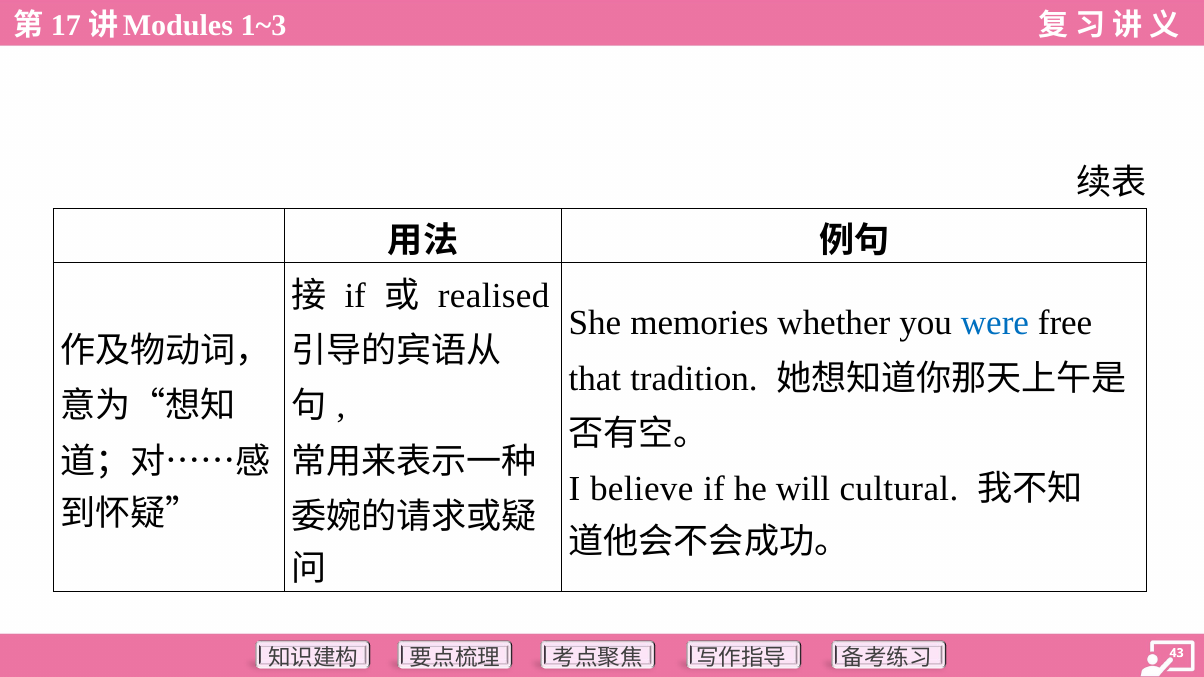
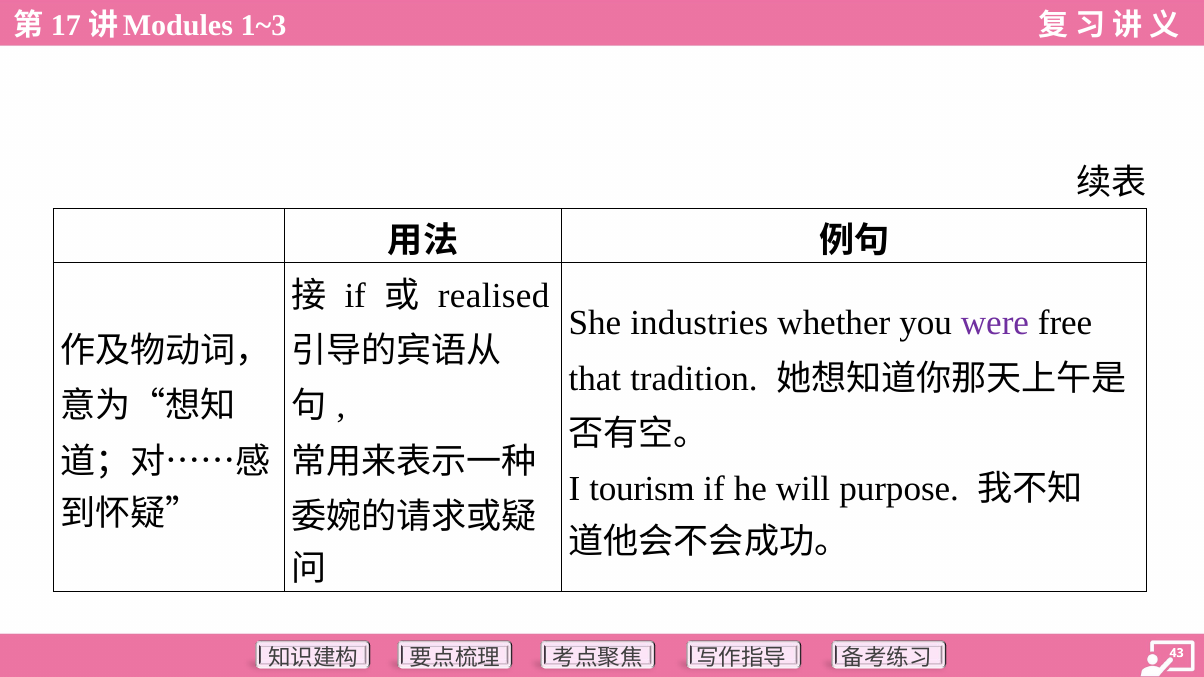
memories: memories -> industries (699, 324)
were colour: blue -> purple (995, 324)
believe: believe -> tourism (642, 489)
cultural: cultural -> purpose (899, 489)
